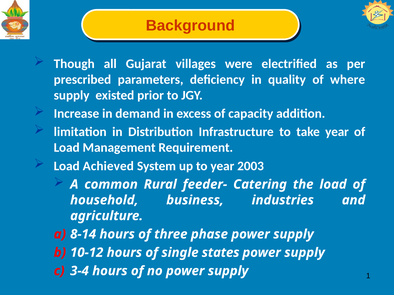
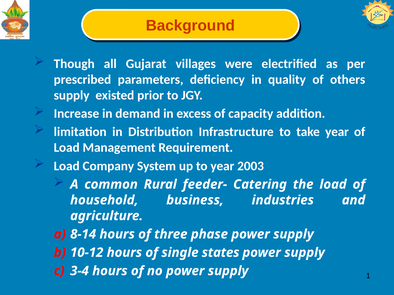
where: where -> others (348, 80)
Achieved: Achieved -> Company (108, 166)
